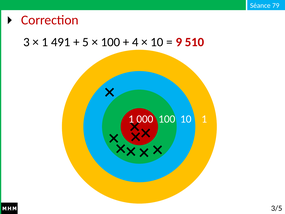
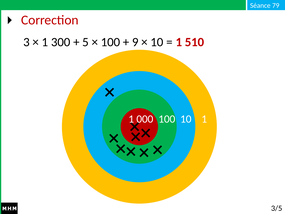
491: 491 -> 300 (61, 42)
4: 4 -> 9 (135, 42)
9: 9 -> 1 (179, 42)
